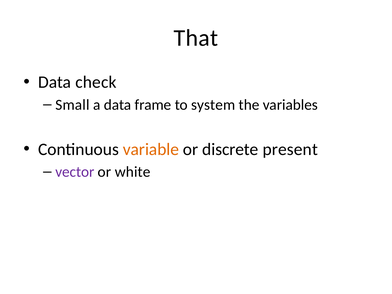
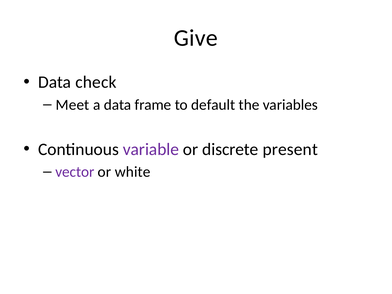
That: That -> Give (196, 38)
Small: Small -> Meet (72, 105)
system: system -> default (213, 105)
variable colour: orange -> purple (151, 149)
